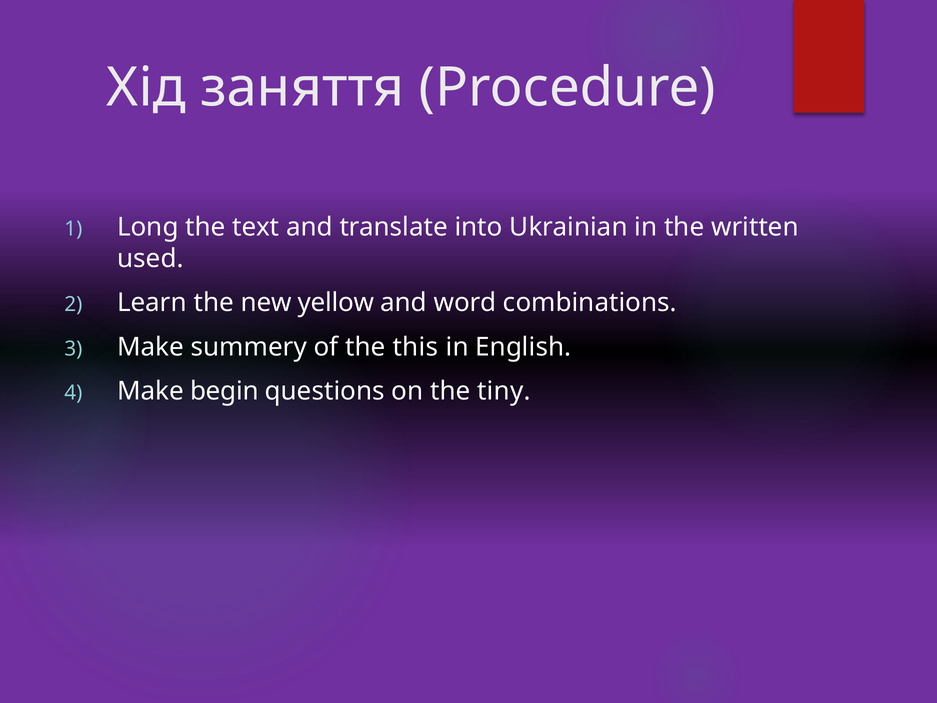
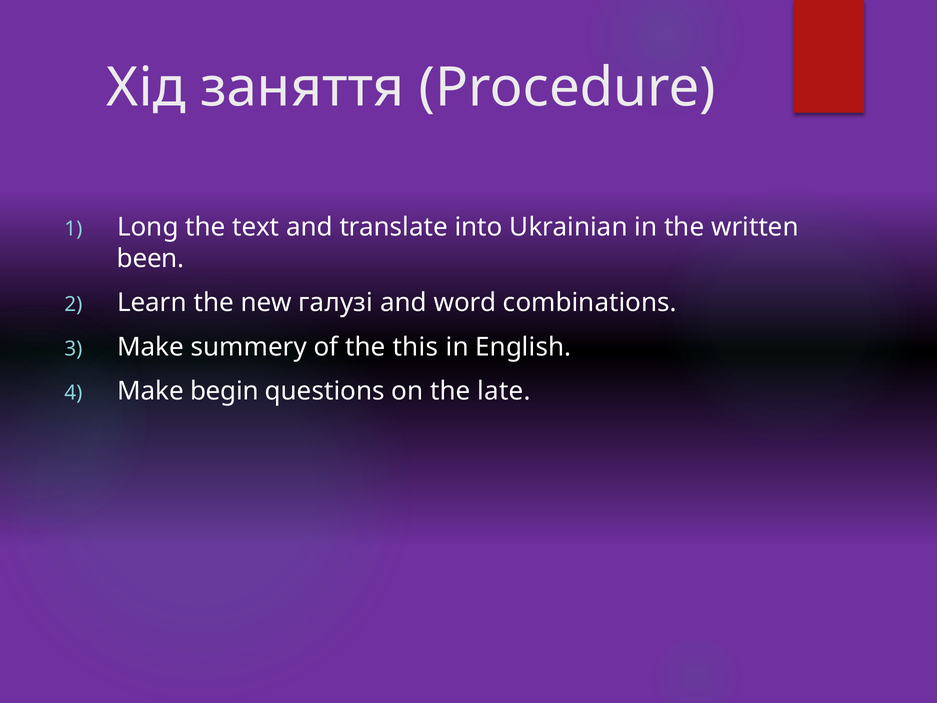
used: used -> been (151, 258)
yellow: yellow -> галузі (336, 303)
tiny: tiny -> late (504, 391)
